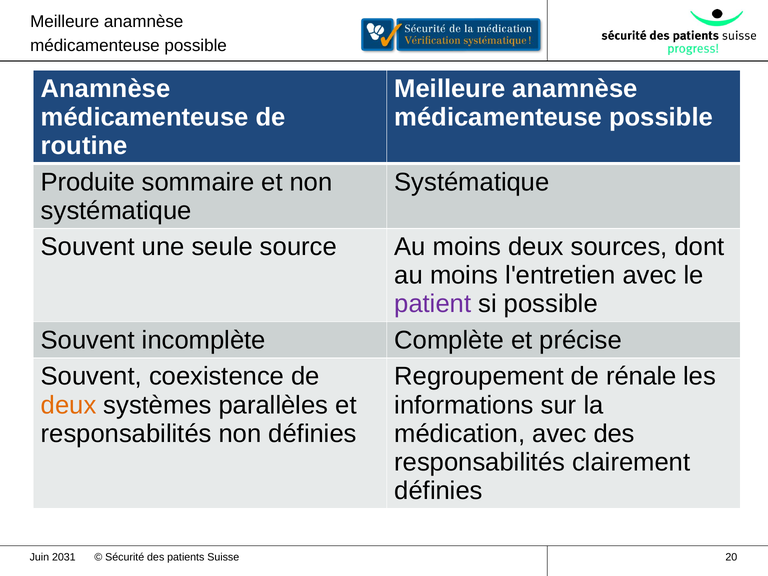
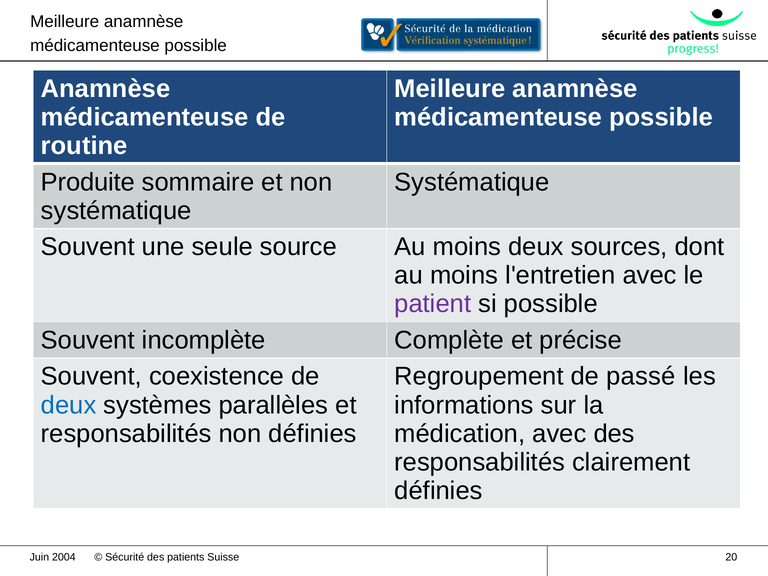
rénale: rénale -> passé (641, 377)
deux colour: orange -> blue (69, 405)
2031: 2031 -> 2004 (64, 557)
